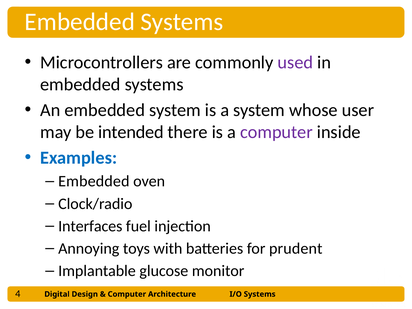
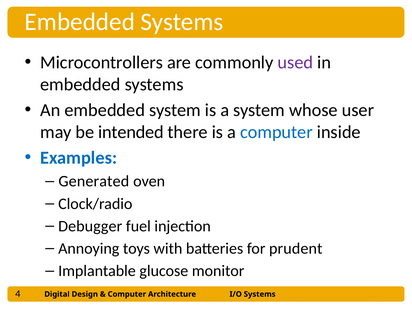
computer colour: purple -> blue (276, 132)
Embedded: Embedded -> Generated (94, 181)
Interfaces: Interfaces -> Debugger (90, 226)
